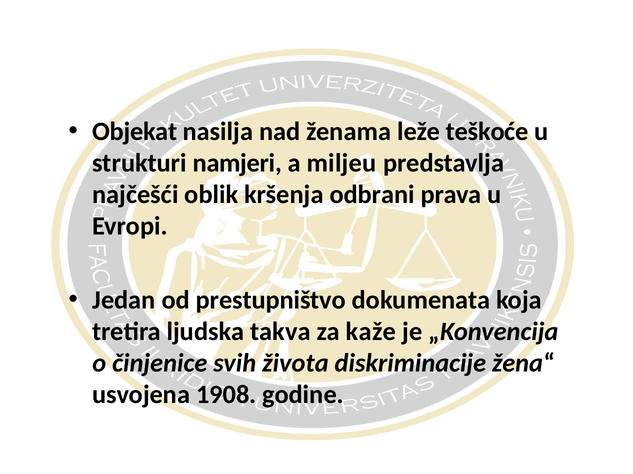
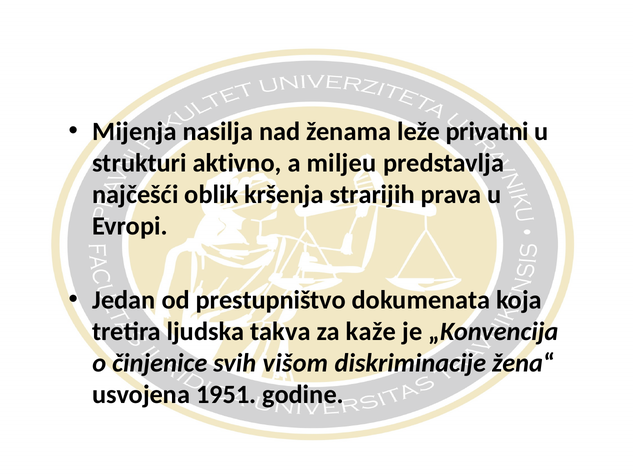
Objekat: Objekat -> Mijenja (135, 132)
teškoće: teškoće -> privatni (487, 132)
namjeri: namjeri -> aktivno (237, 163)
odbrani: odbrani -> strarijih (372, 195)
života: života -> višom (295, 364)
1908: 1908 -> 1951 (226, 395)
